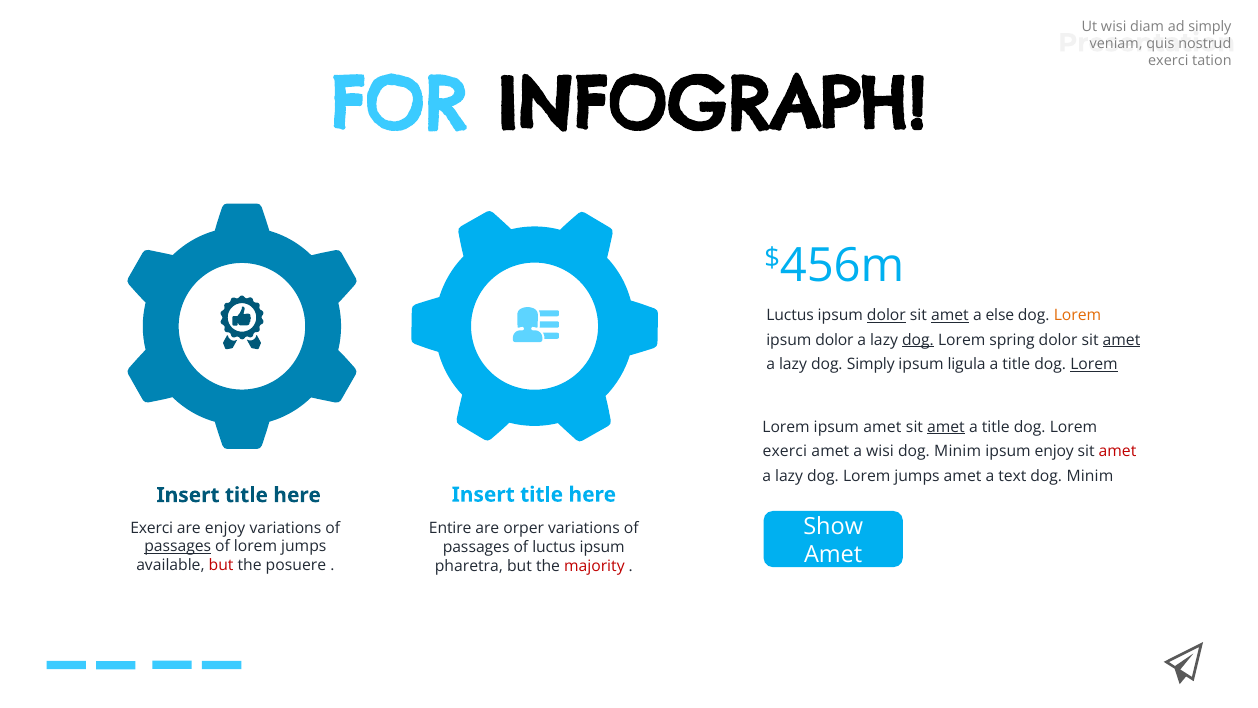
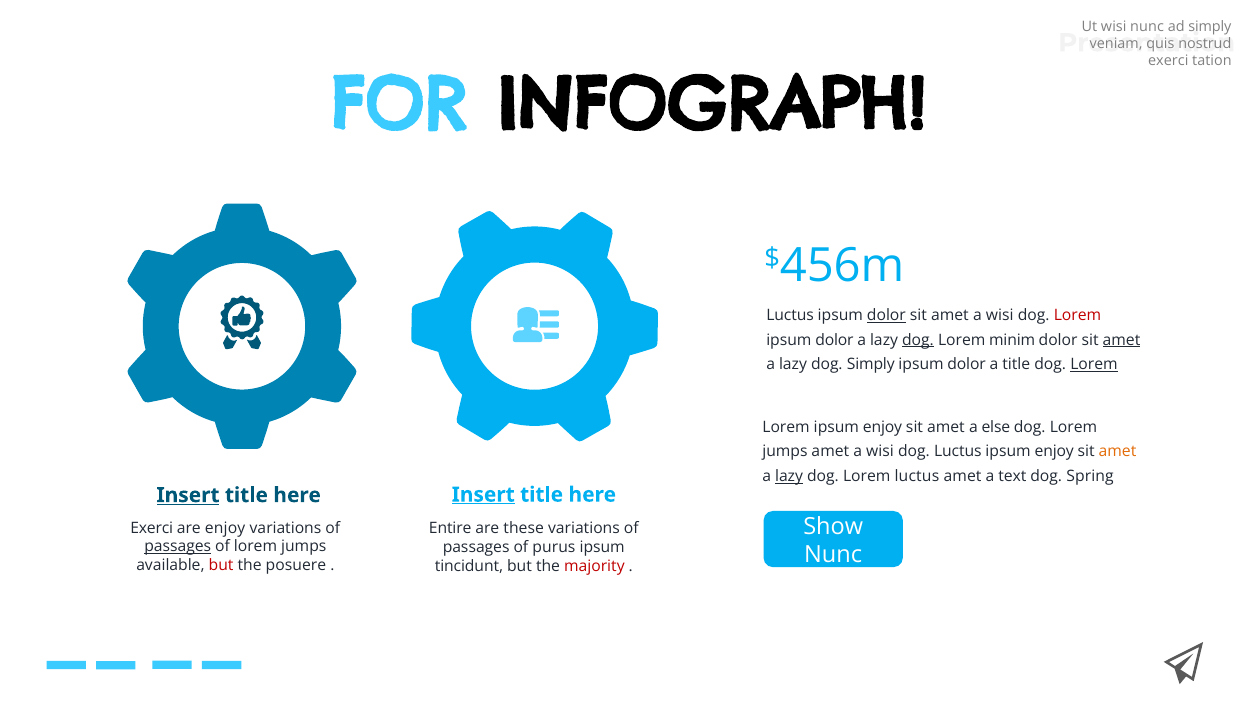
wisi diam: diam -> nunc (1147, 27)
amet underline: present -> none (950, 315)
else: else -> wisi (1000, 315)
Lorem colour: orange -> red (1077, 315)
spring: spring -> minim (1012, 340)
ligula: ligula -> dolor (967, 364)
Lorem ipsum amet: amet -> enjoy (883, 427)
amet underline: present -> none (946, 427)
title: title -> else (996, 427)
exerci: exerci -> jumps (785, 451)
Minim: Minim -> Luctus (958, 451)
amet colour: red -> orange (1118, 451)
lazy underline: none -> present (789, 476)
dog Lorem jumps: jumps -> luctus (917, 476)
Minim: Minim -> Spring (1090, 476)
Insert underline: none -> present (483, 494)
Insert underline: none -> present (188, 495)
orper: orper -> these (524, 528)
of luctus: luctus -> purus (554, 547)
Amet: Amet -> Nunc (833, 555)
pharetra: pharetra -> tincidunt (469, 566)
